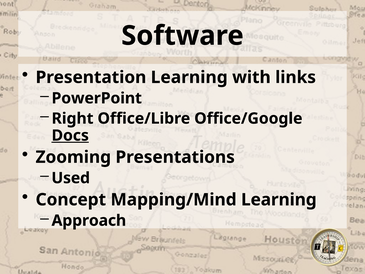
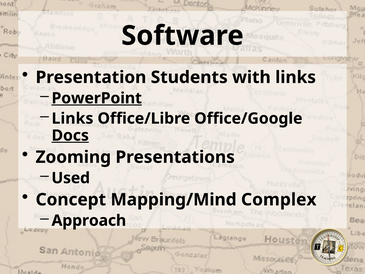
Presentation Learning: Learning -> Students (189, 77)
PowerPoint underline: none -> present (97, 98)
Right: Right -> Links (72, 118)
Mapping/Mind Learning: Learning -> Complex (279, 200)
